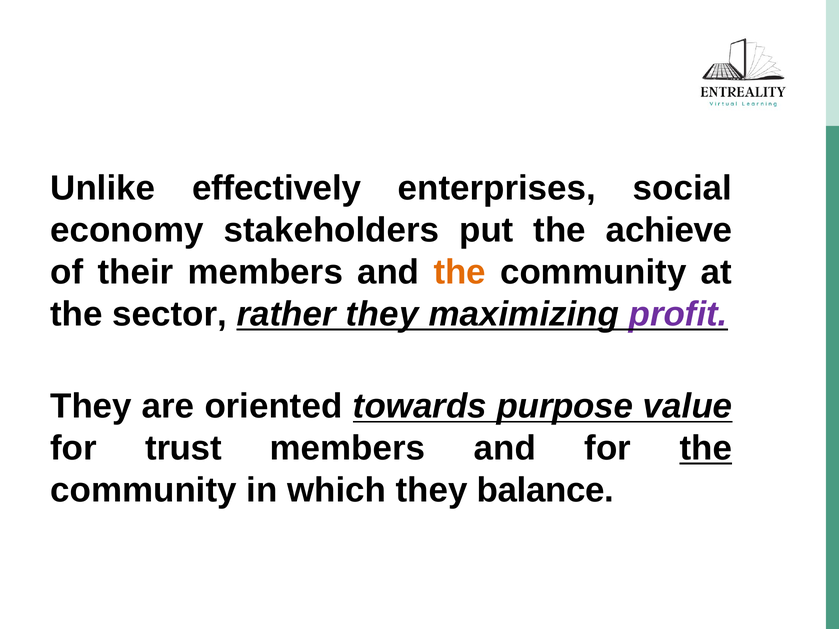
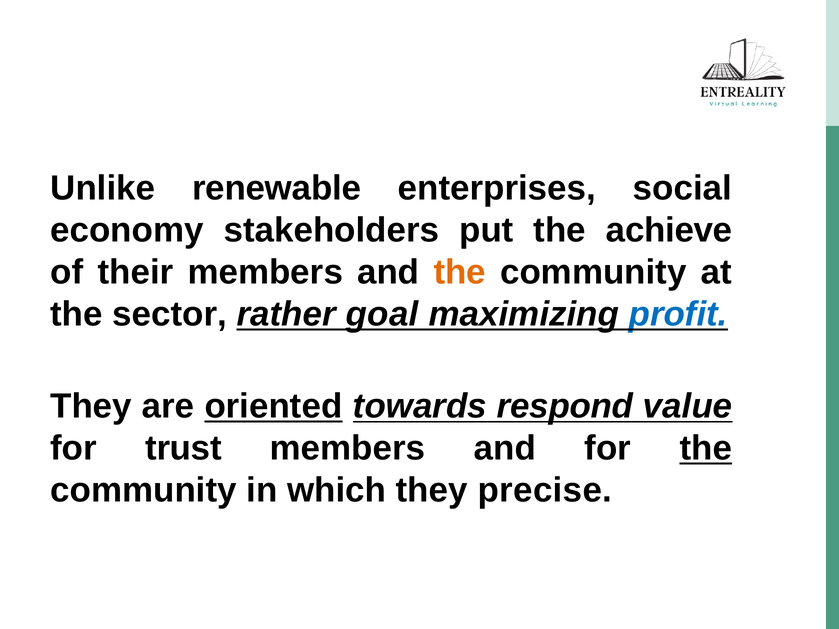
effectively: effectively -> renewable (277, 188)
rather they: they -> goal (382, 314)
profit colour: purple -> blue (678, 314)
oriented underline: none -> present (273, 407)
purpose: purpose -> respond (565, 407)
balance: balance -> precise (545, 490)
